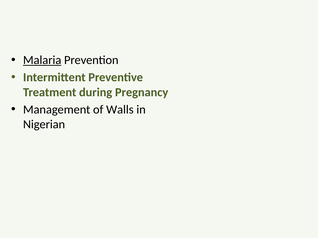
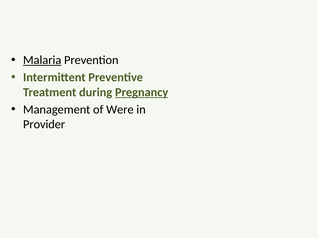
Pregnancy underline: none -> present (142, 92)
Walls: Walls -> Were (120, 110)
Nigerian: Nigerian -> Provider (44, 125)
